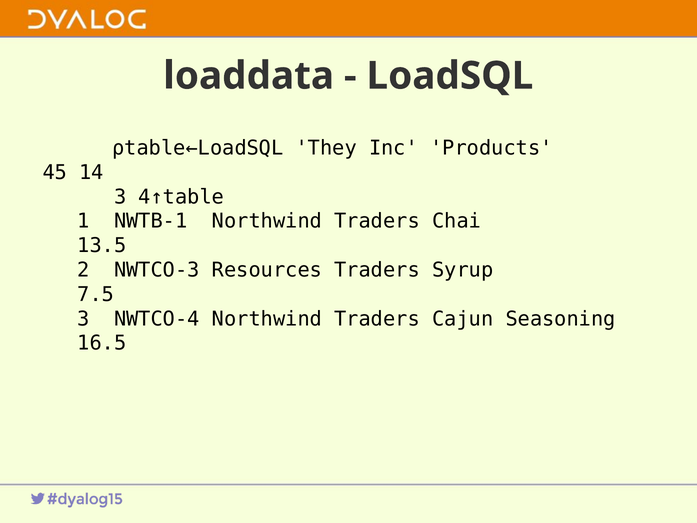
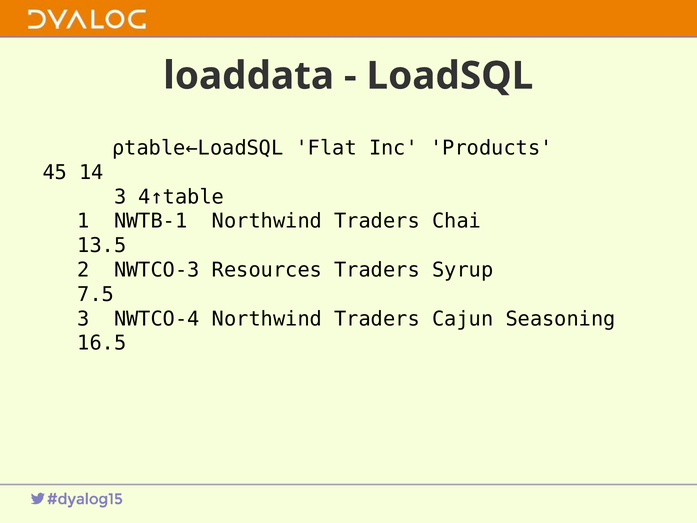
They: They -> Flat (326, 148)
